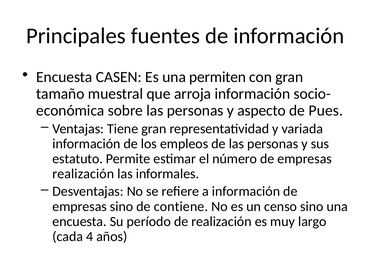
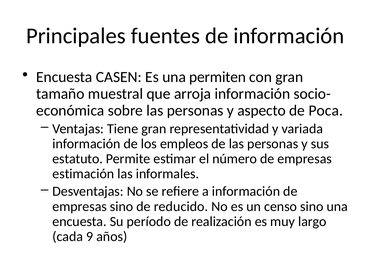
Pues: Pues -> Poca (326, 111)
realización: realización -> estimación (83, 174)
contiene: contiene -> reducido (181, 207)
4: 4 -> 9 (90, 237)
